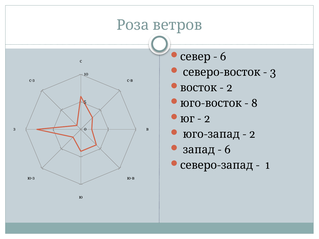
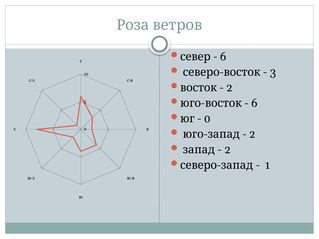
8: 8 -> 6 (254, 103)
2: 2 -> 0 (207, 119)
6: 6 -> 2 (228, 150)
